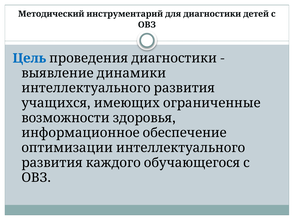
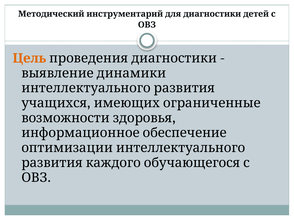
Цель colour: blue -> orange (29, 58)
